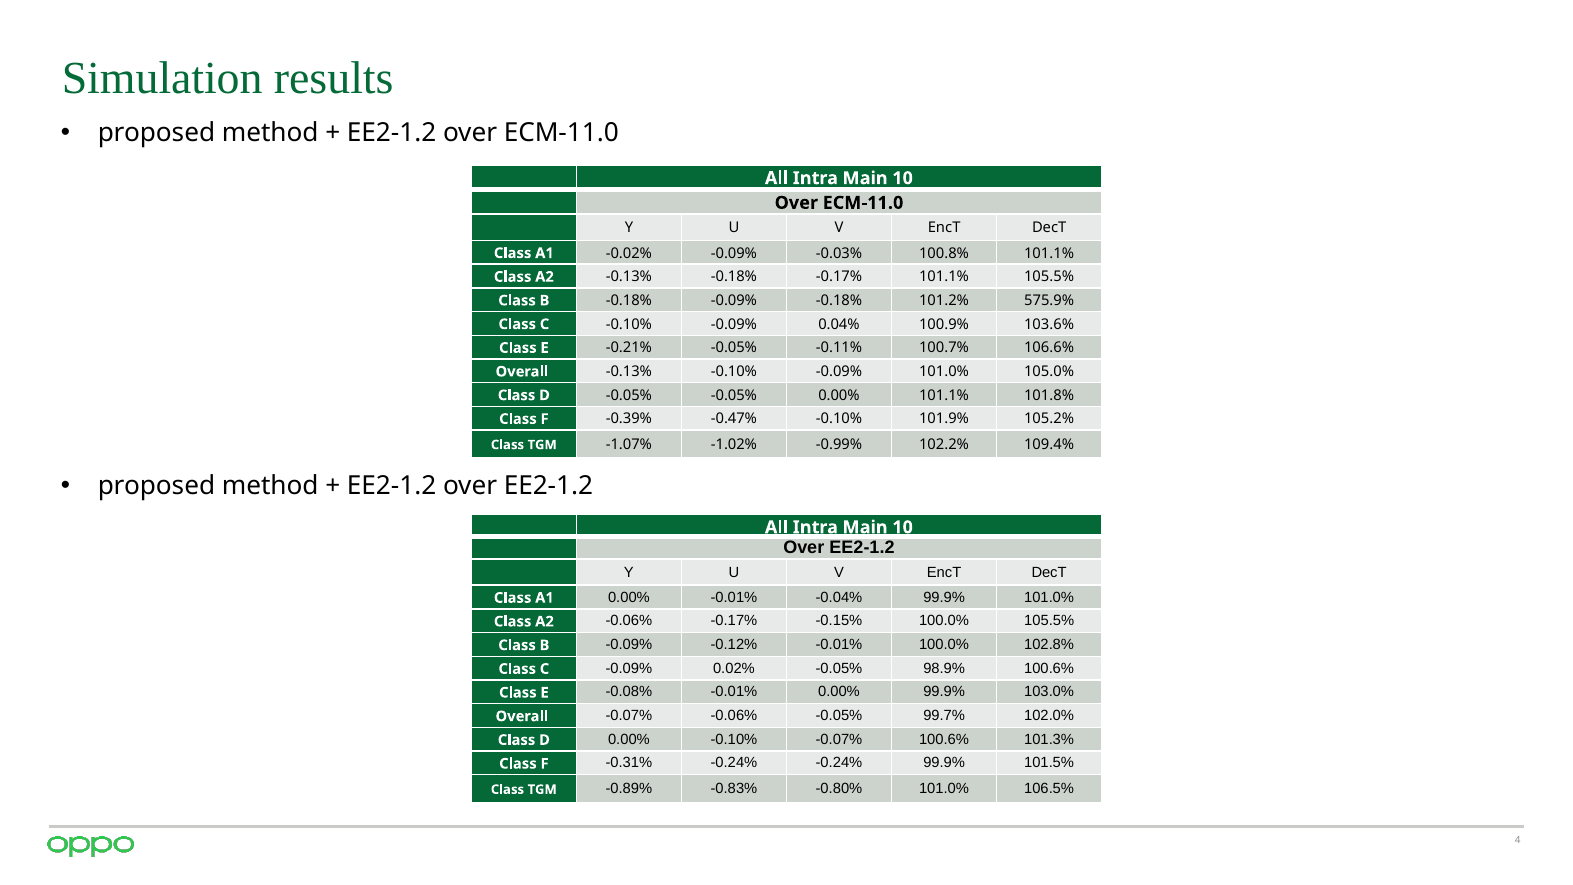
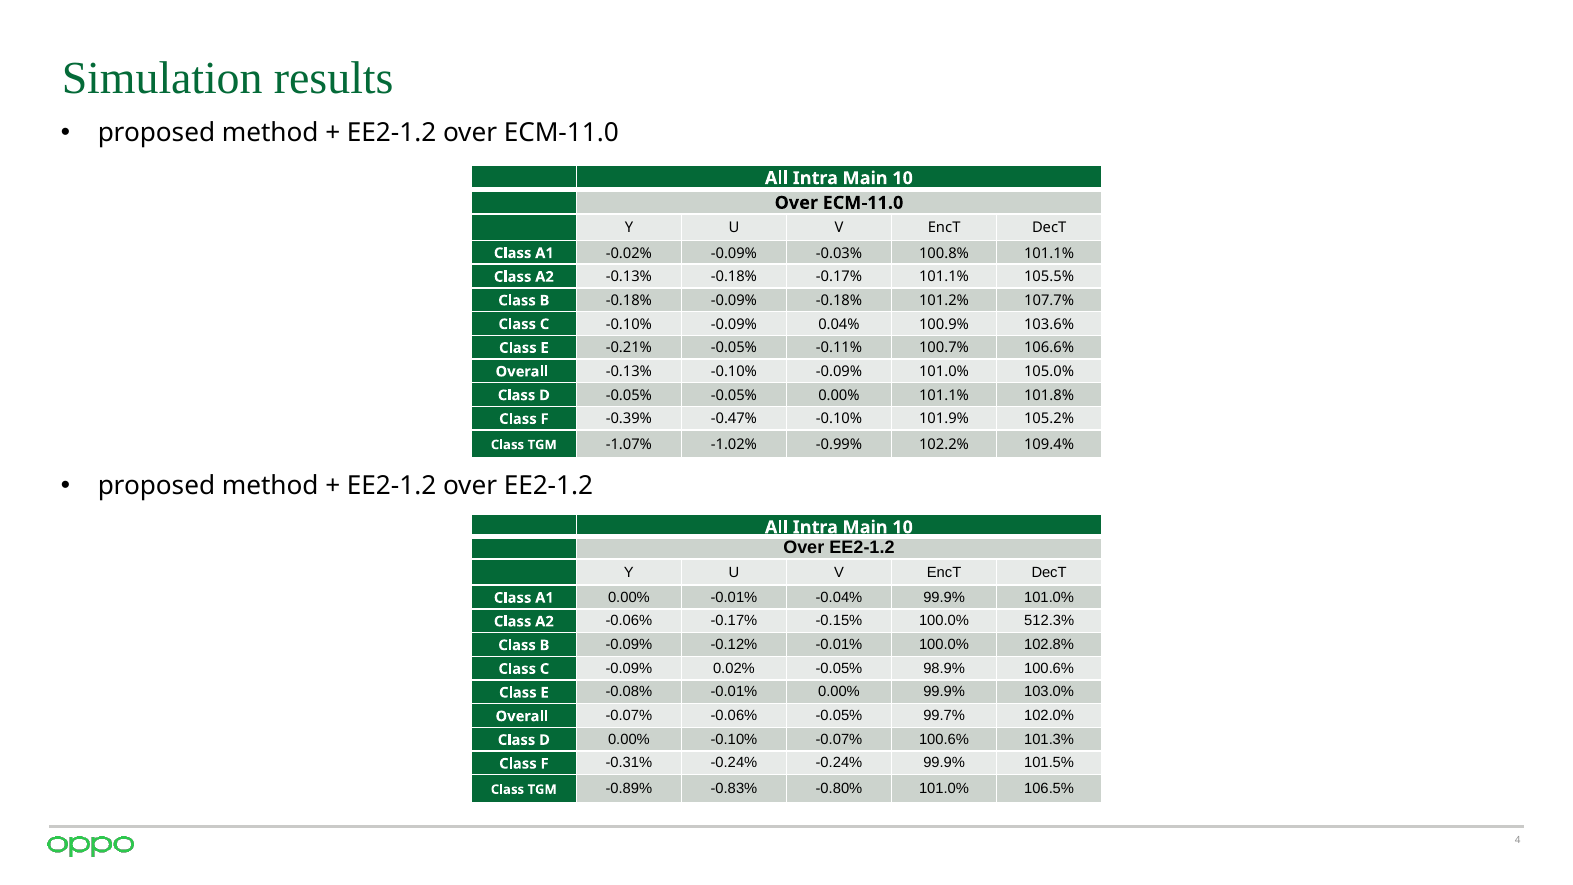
575.9%: 575.9% -> 107.7% (1049, 300)
100.0% 105.5%: 105.5% -> 512.3% (1049, 621)
